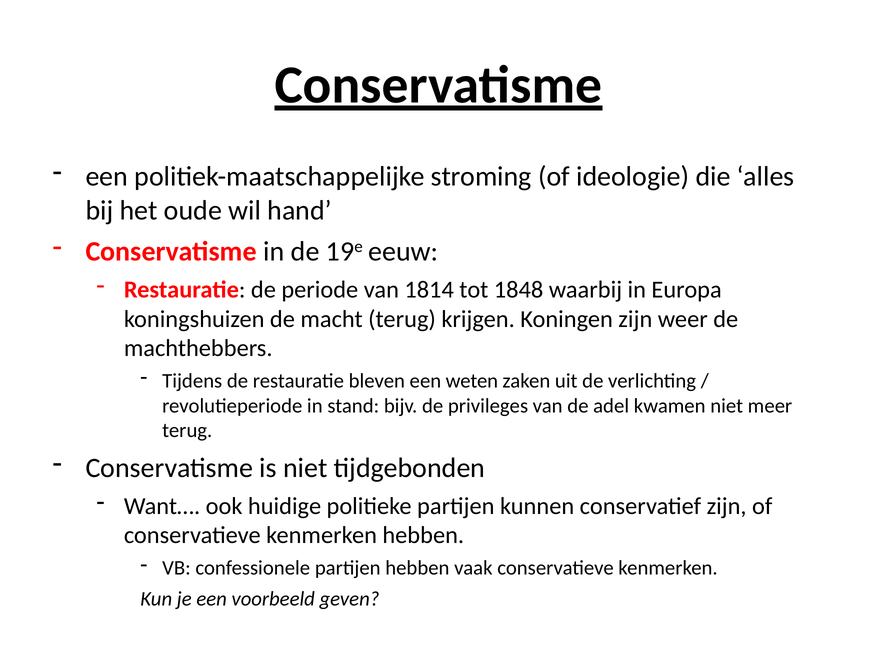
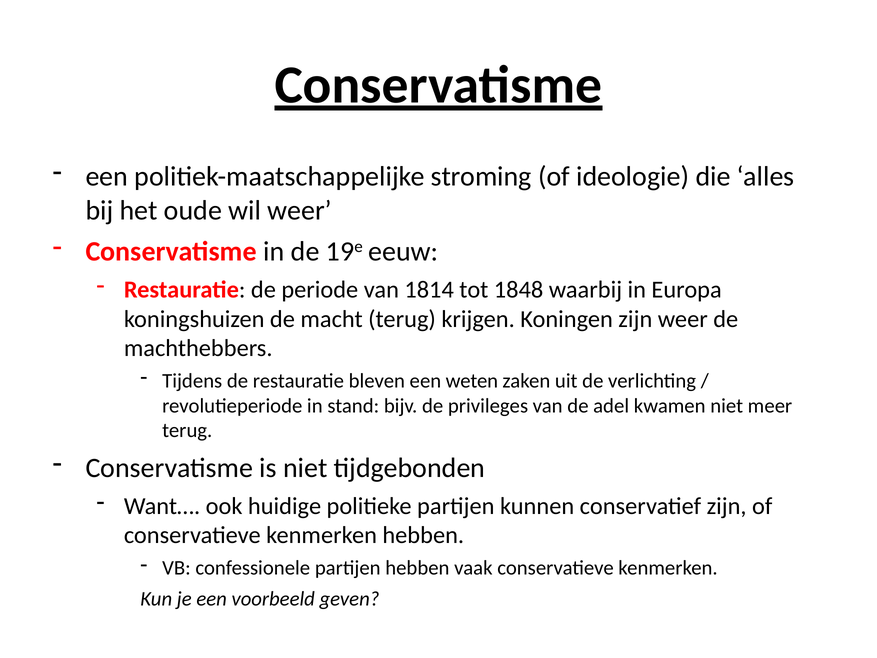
wil hand: hand -> weer (300, 210)
